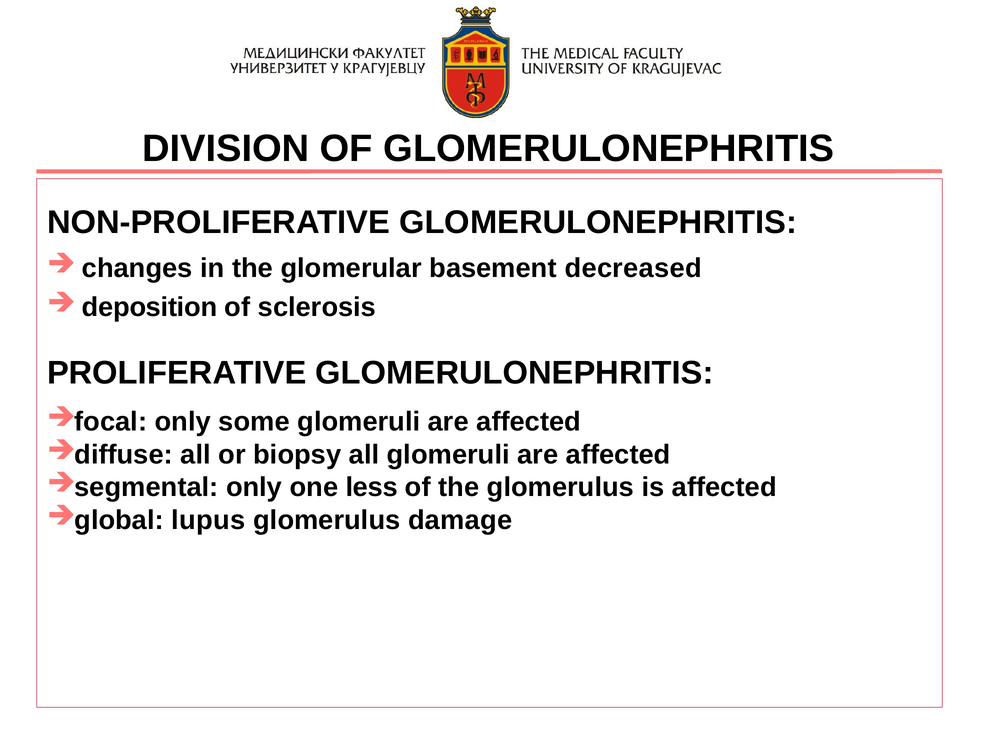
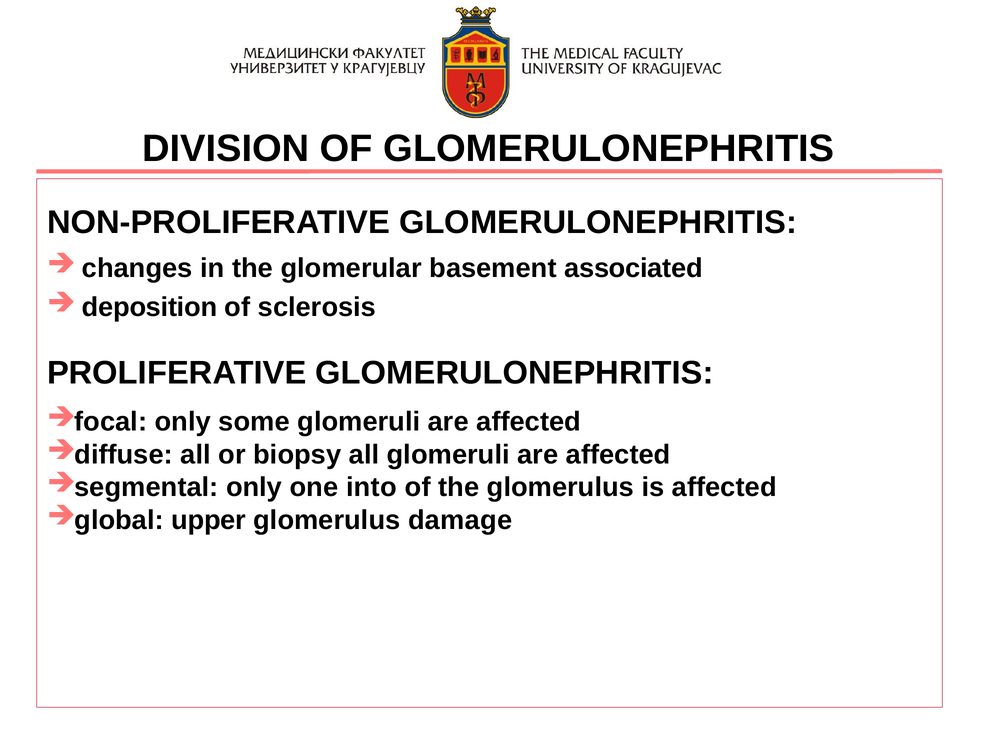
decreased: decreased -> associated (633, 268)
less: less -> into (372, 488)
lupus: lupus -> upper (209, 520)
